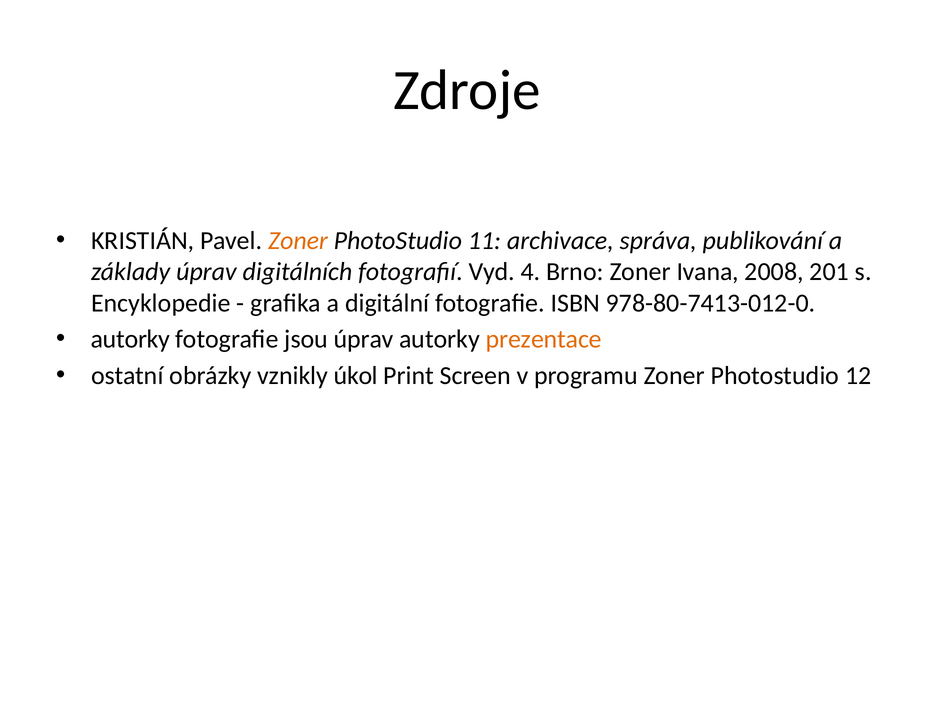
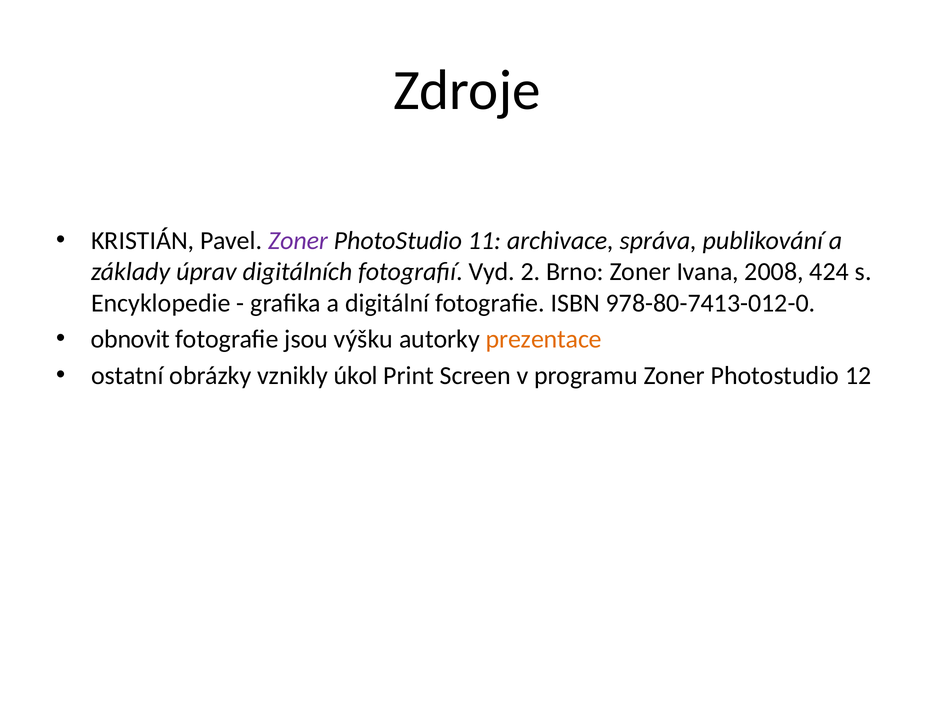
Zoner colour: orange -> purple (298, 241)
4: 4 -> 2 (531, 272)
201: 201 -> 424 (829, 272)
autorky: autorky -> obnovit (130, 339)
jsou úprav: úprav -> výšku (364, 339)
